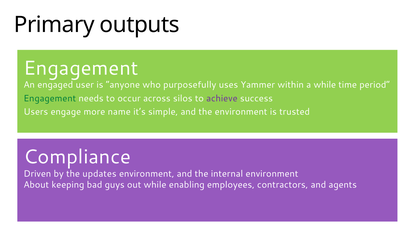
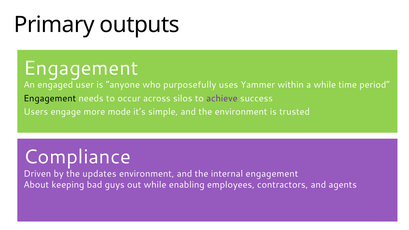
Engagement colour: green -> black (50, 98)
name: name -> mode (119, 112)
internal environment: environment -> engagement (272, 174)
